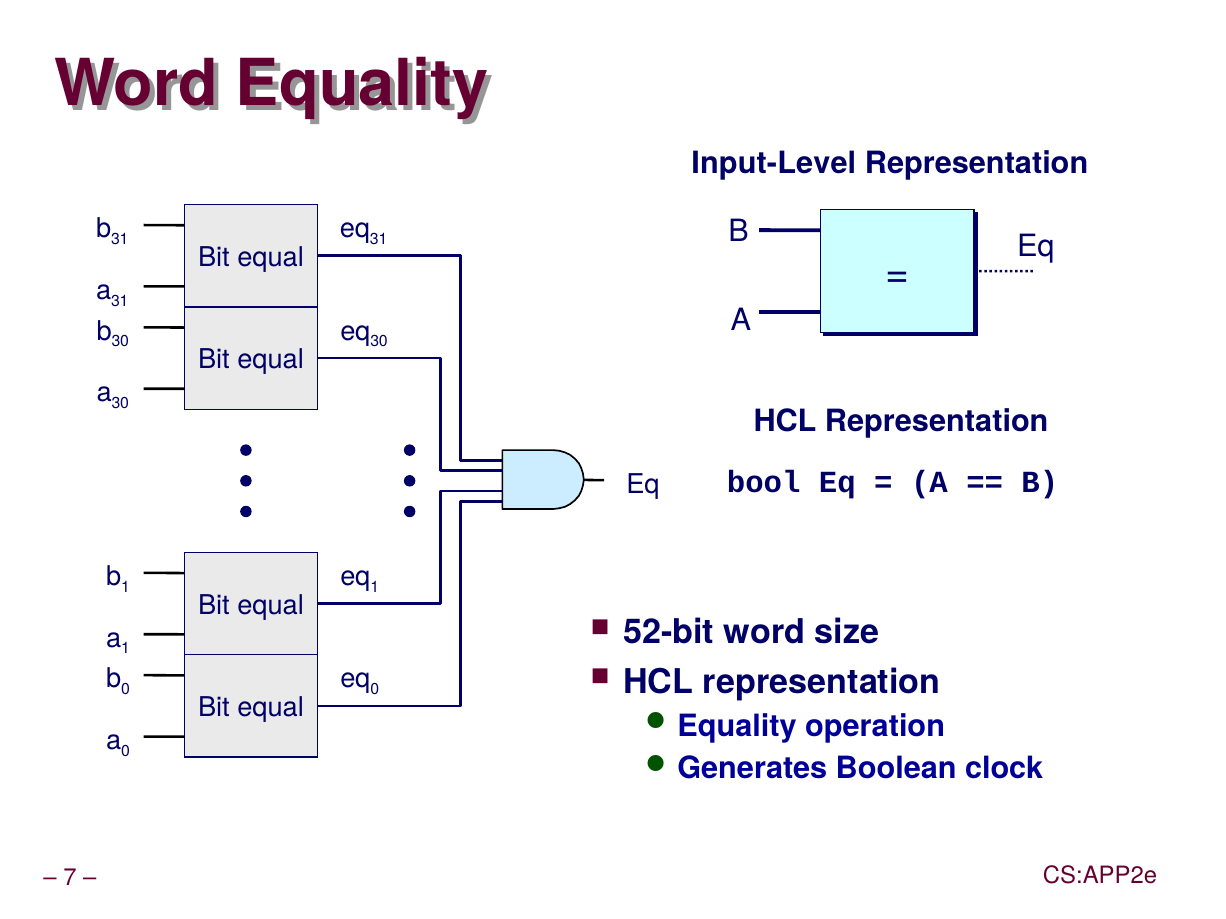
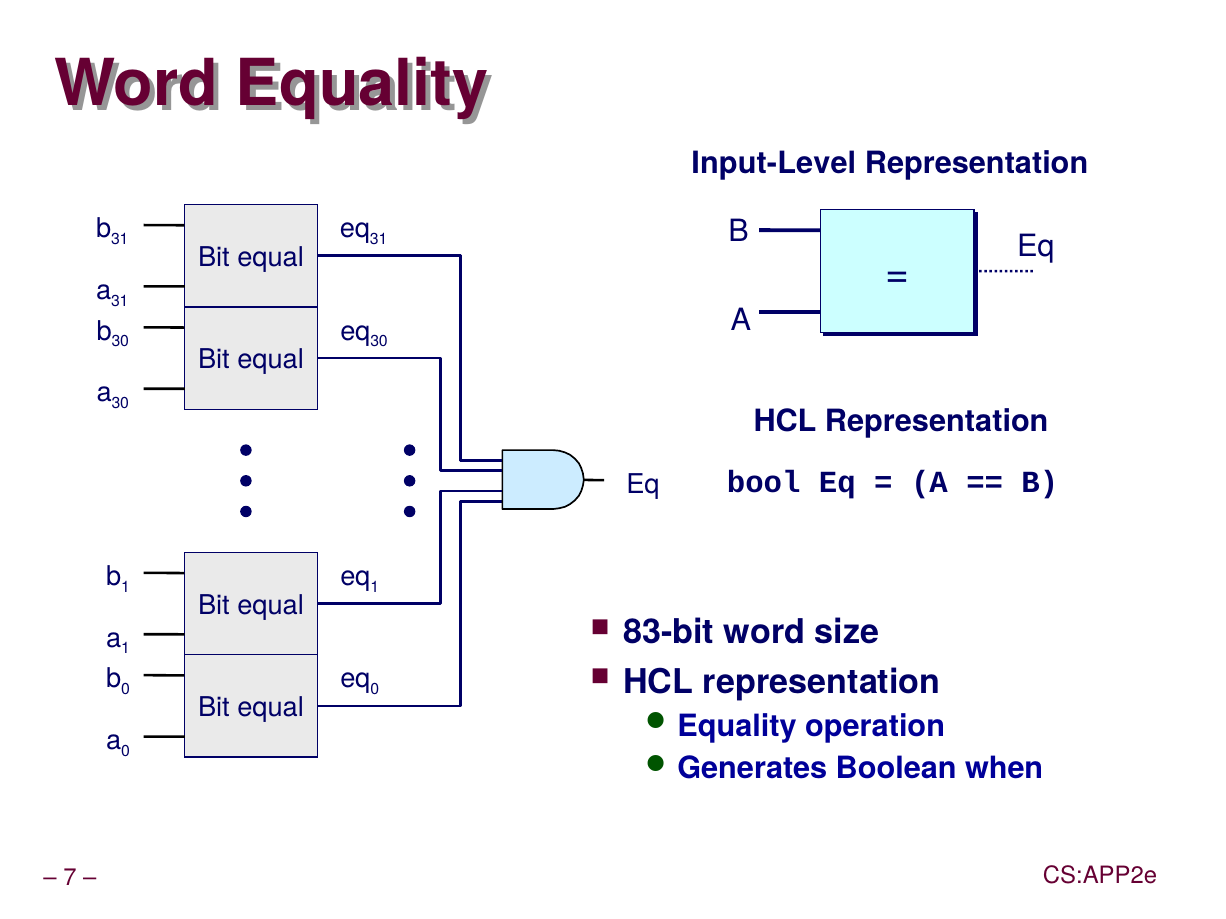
52-bit: 52-bit -> 83-bit (669, 632)
clock: clock -> when (1004, 769)
